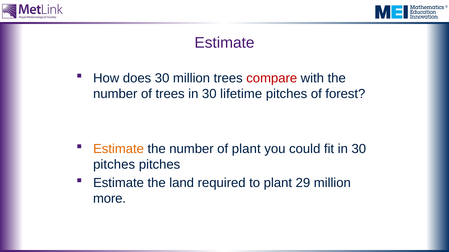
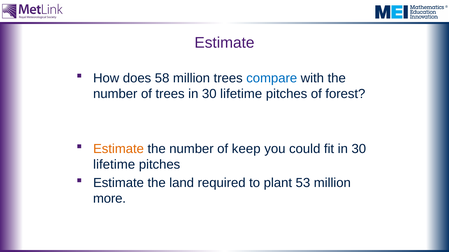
does 30: 30 -> 58 (162, 78)
compare colour: red -> blue (272, 78)
of plant: plant -> keep (246, 149)
pitches: pitches -> lifetime (114, 165)
29: 29 -> 53 (303, 183)
